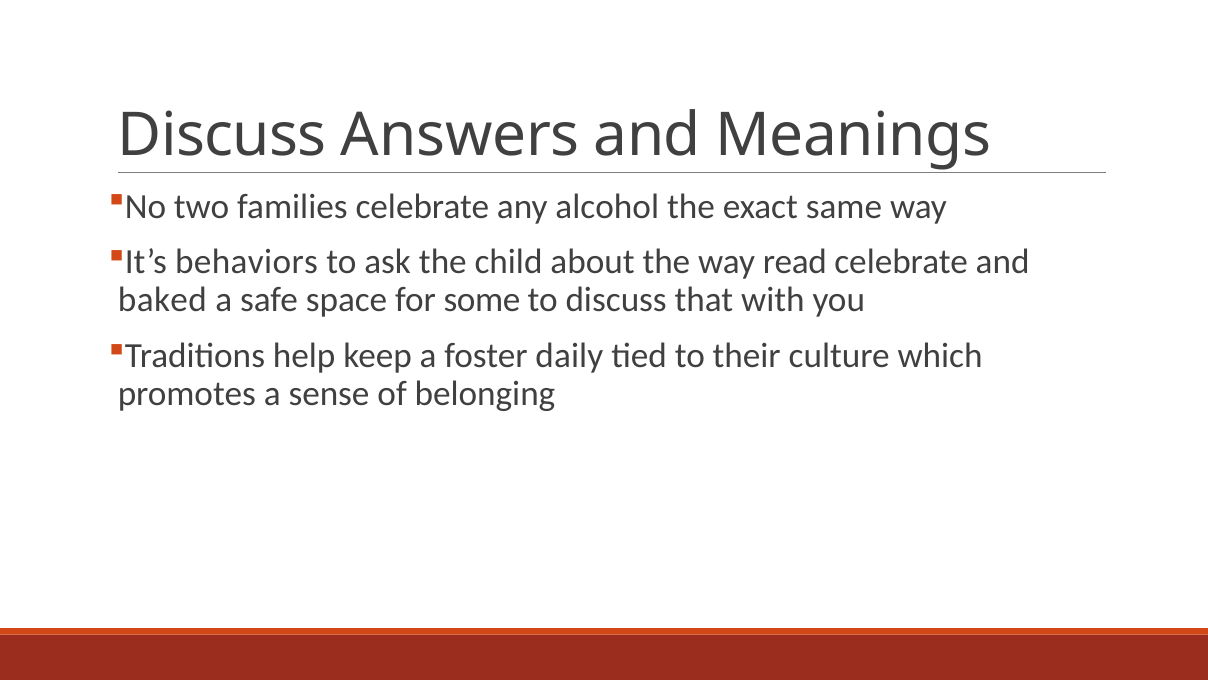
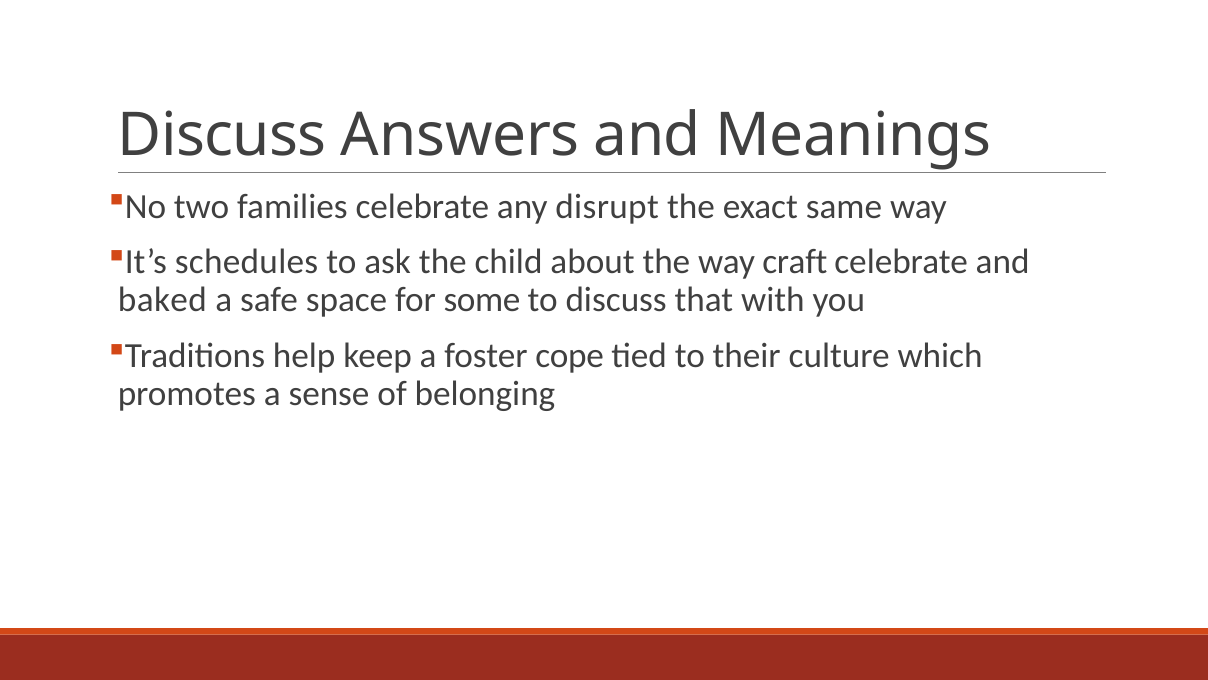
alcohol: alcohol -> disrupt (607, 206)
behaviors: behaviors -> schedules (247, 262)
read: read -> craft (795, 262)
daily: daily -> cope (570, 356)
